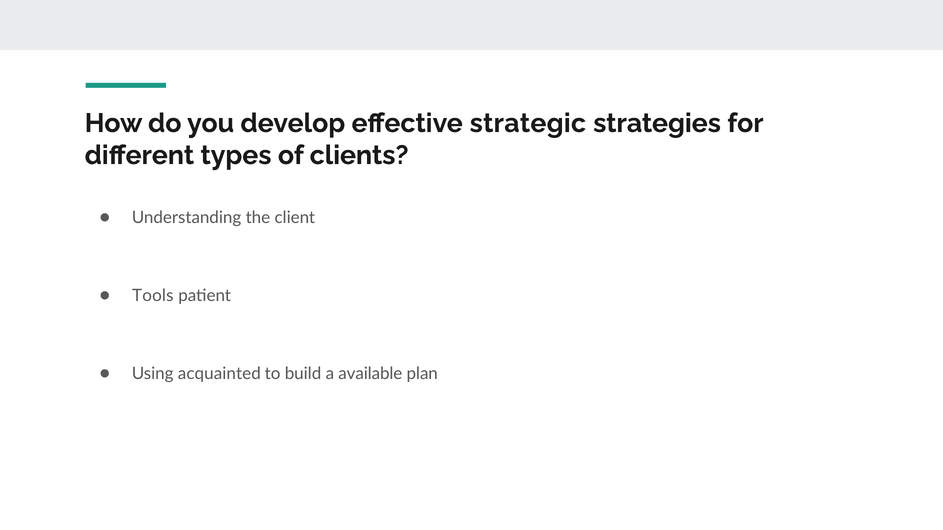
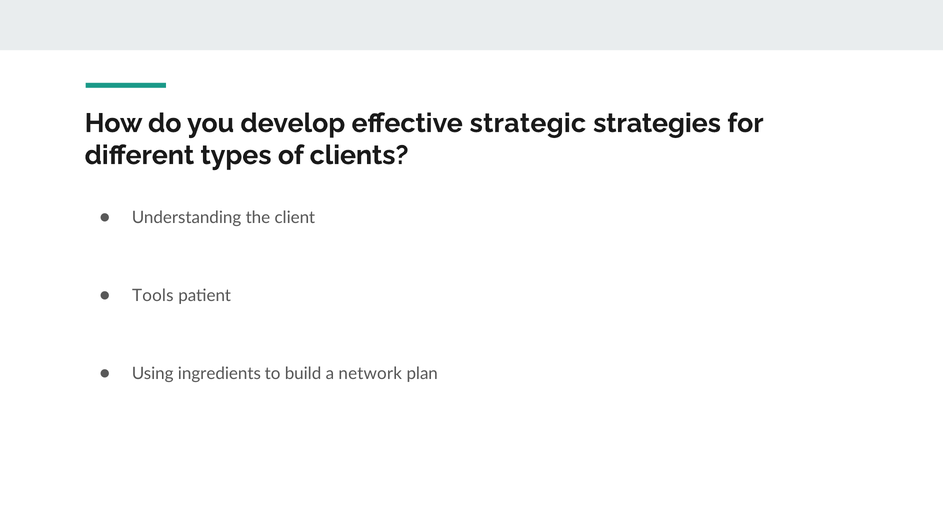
acquainted: acquainted -> ingredients (219, 374)
available: available -> network (370, 374)
